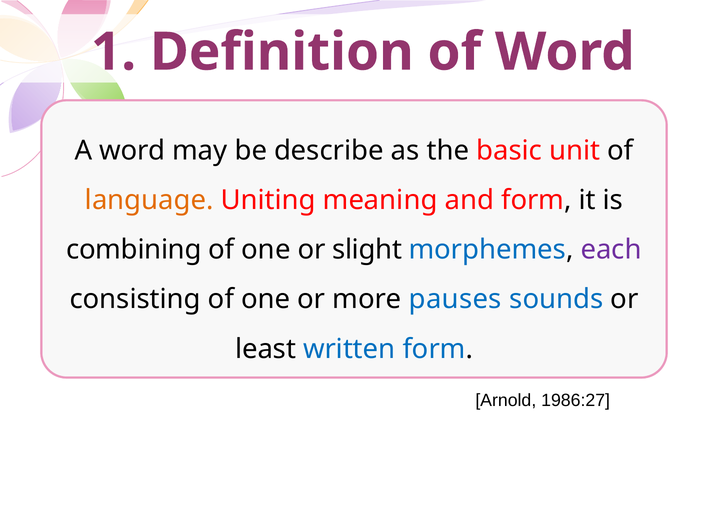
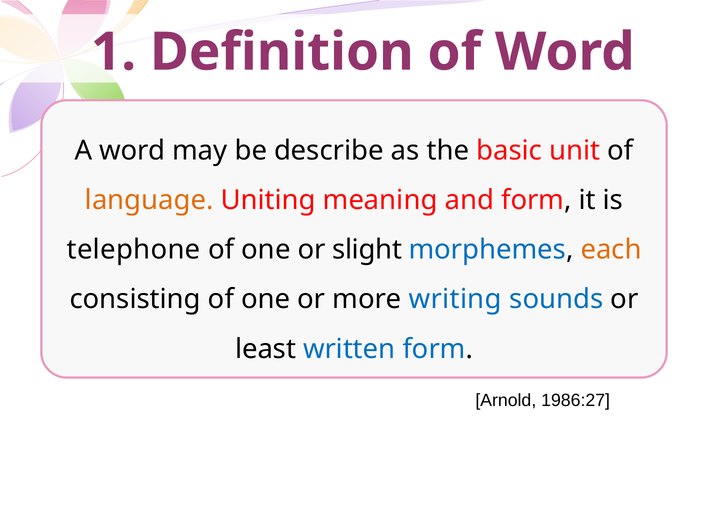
combining: combining -> telephone (134, 250)
each colour: purple -> orange (611, 250)
pauses: pauses -> writing (455, 299)
